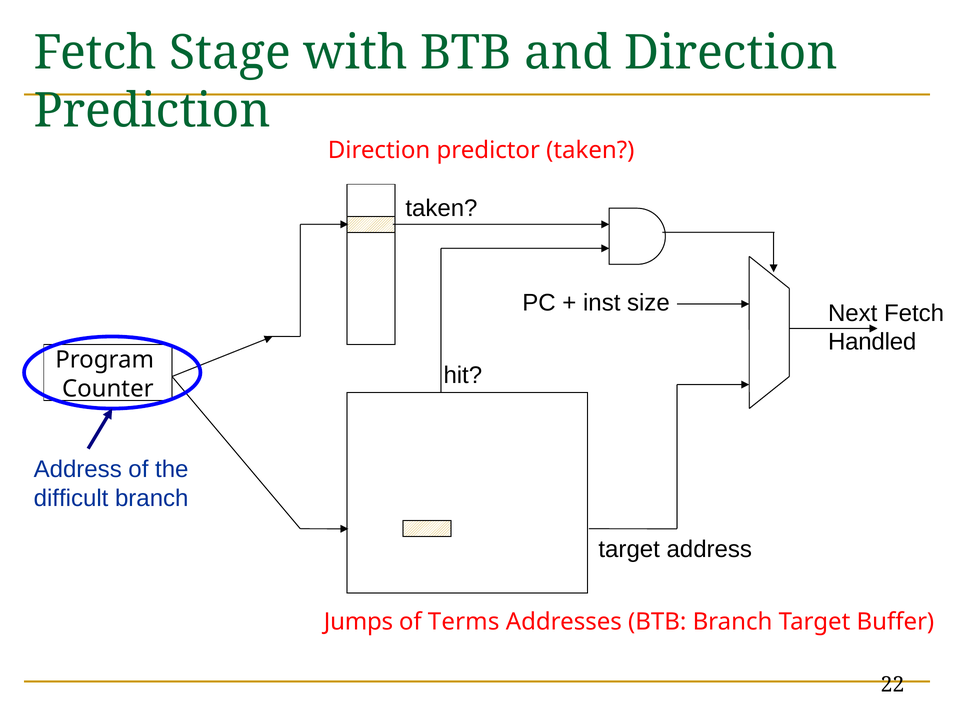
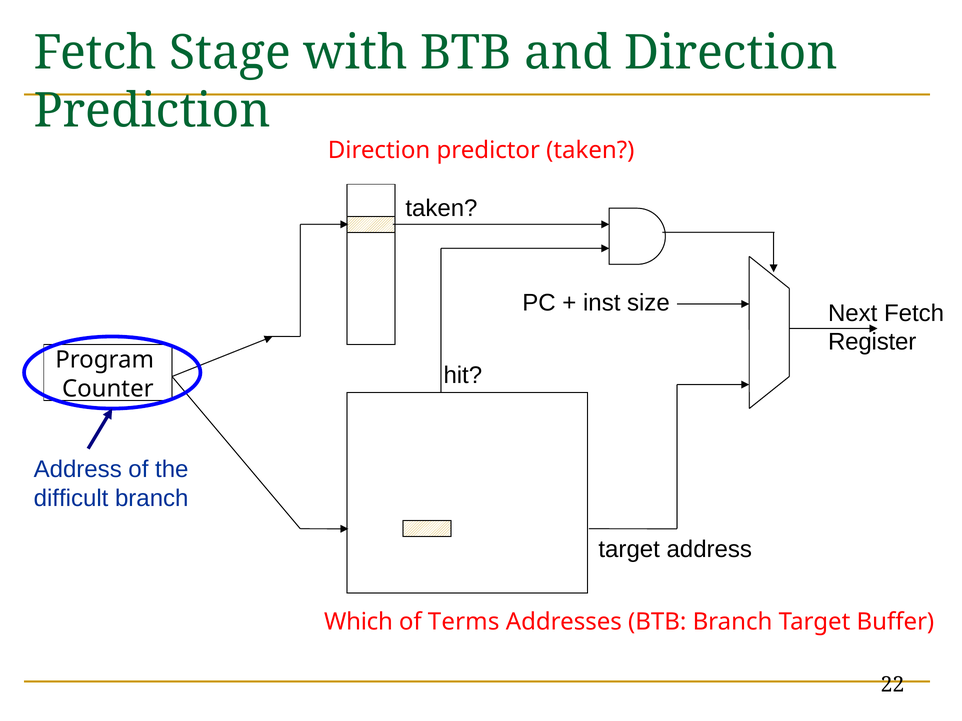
Handled: Handled -> Register (872, 342)
Jumps: Jumps -> Which (358, 622)
